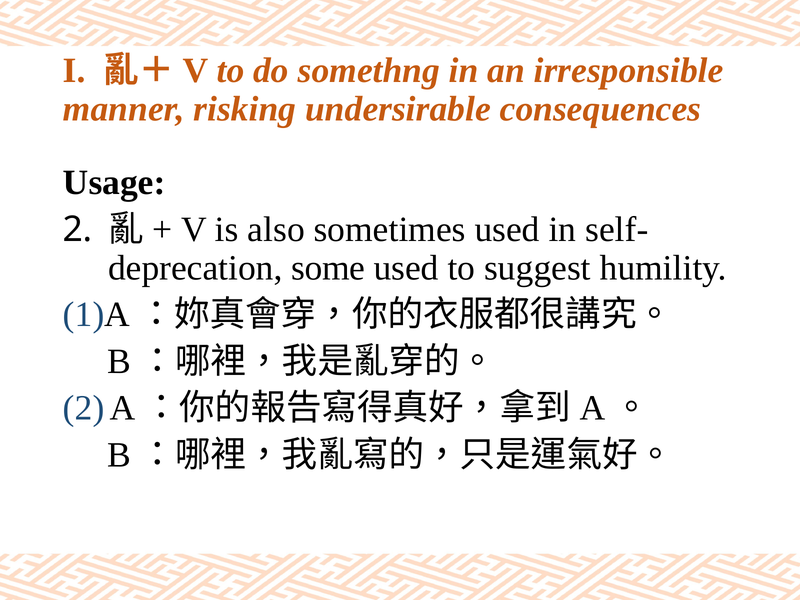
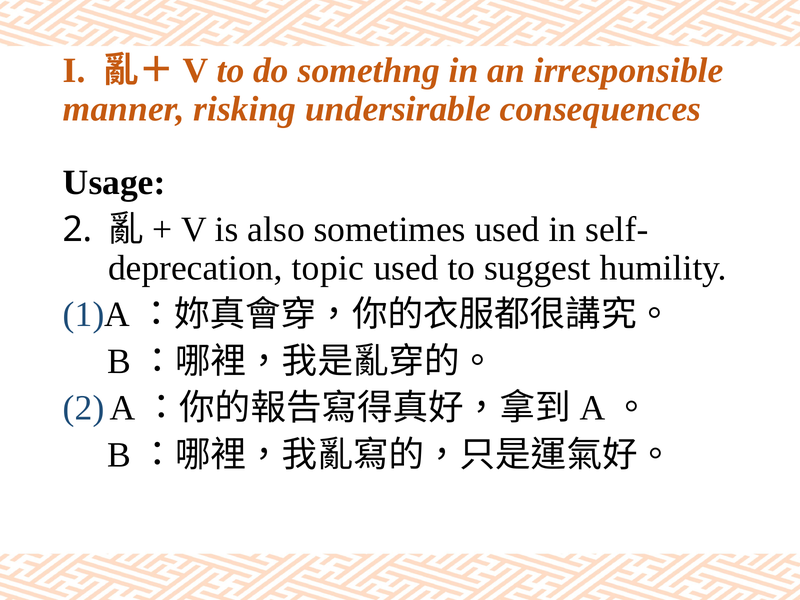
some: some -> topic (328, 268)
